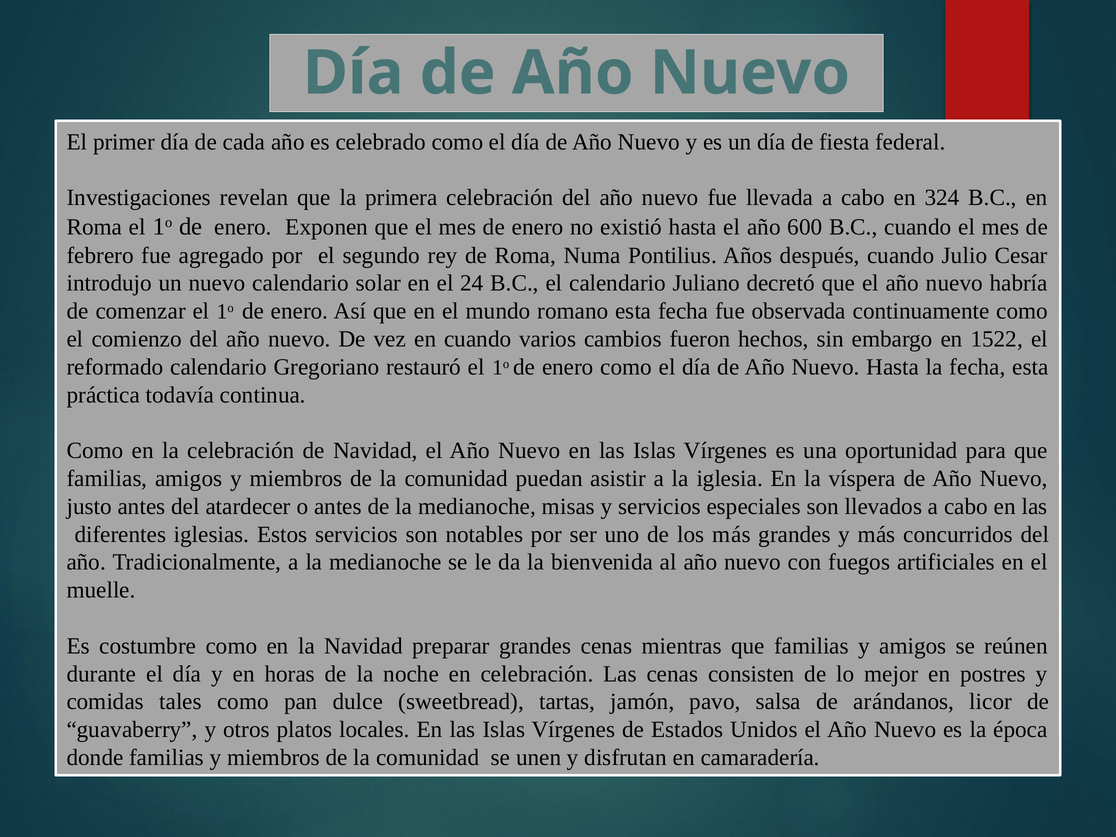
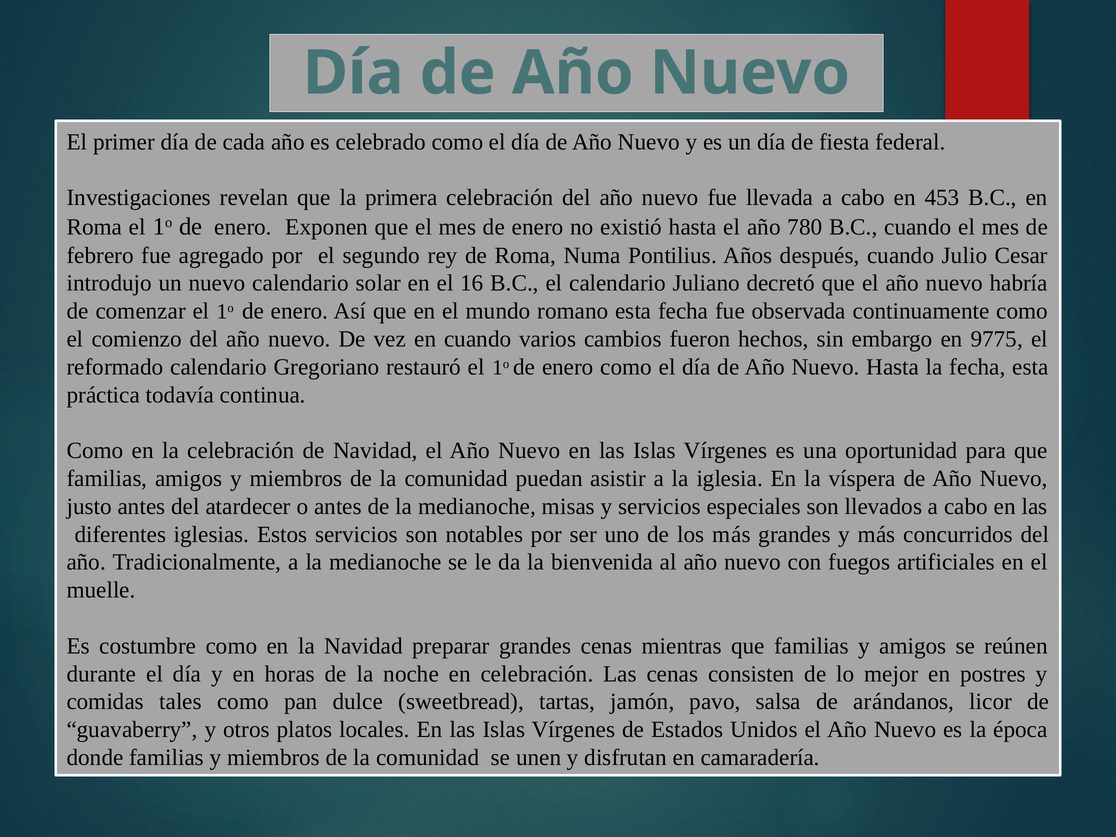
324: 324 -> 453 (942, 198)
600: 600 -> 780 (805, 227)
24: 24 -> 16 (472, 283)
1522: 1522 -> 9775 (997, 339)
